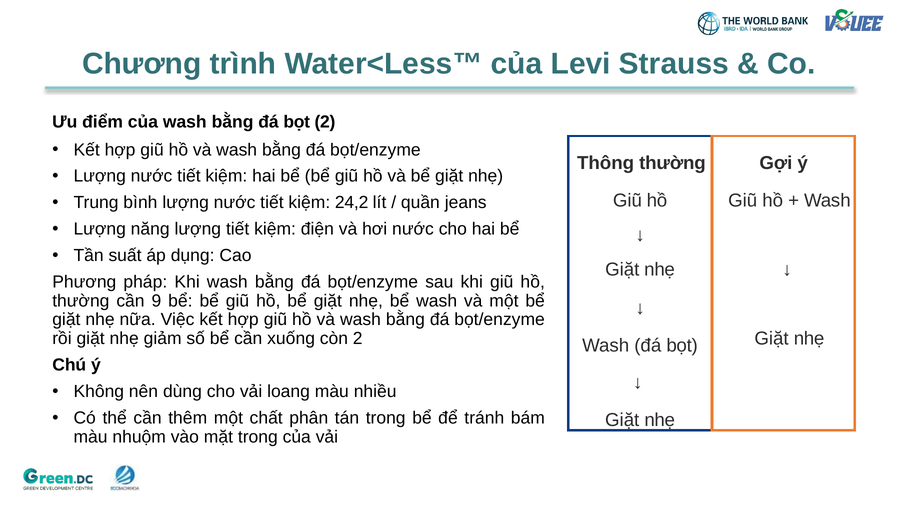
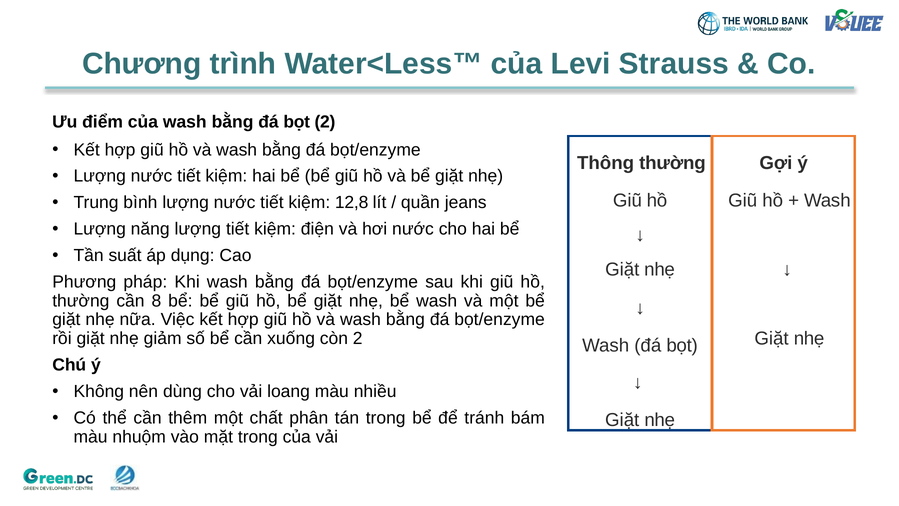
24,2: 24,2 -> 12,8 (352, 203)
9: 9 -> 8 (156, 301)
